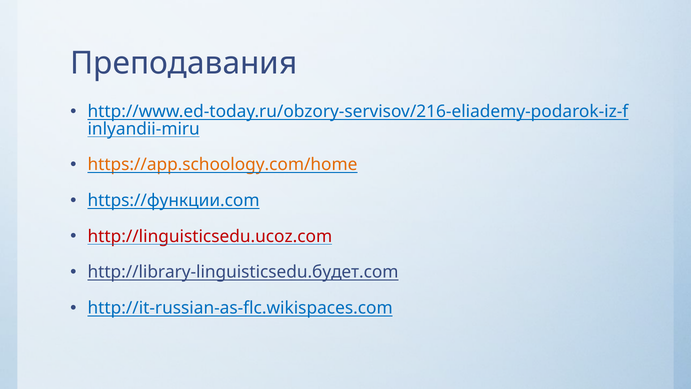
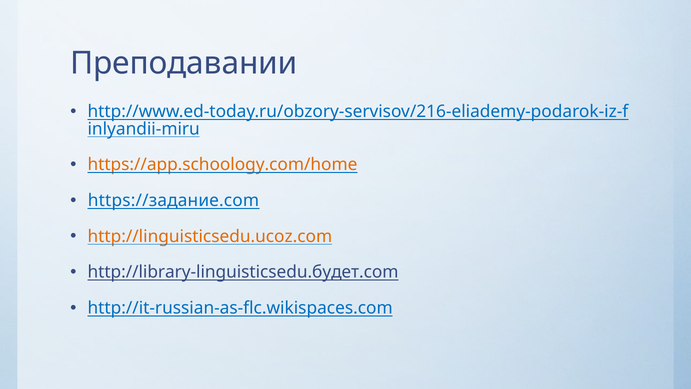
Преподавания: Преподавания -> Преподавании (184, 63)
https://функции.com: https://функции.com -> https://задание.com (173, 200)
http://linguisticsedu.ucoz.com colour: red -> orange (210, 236)
